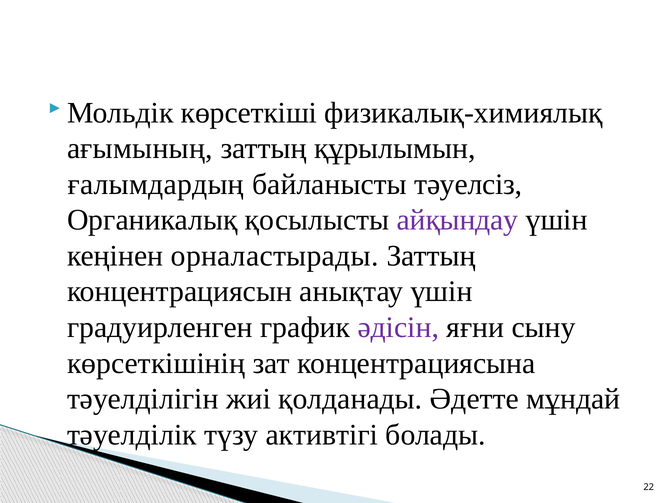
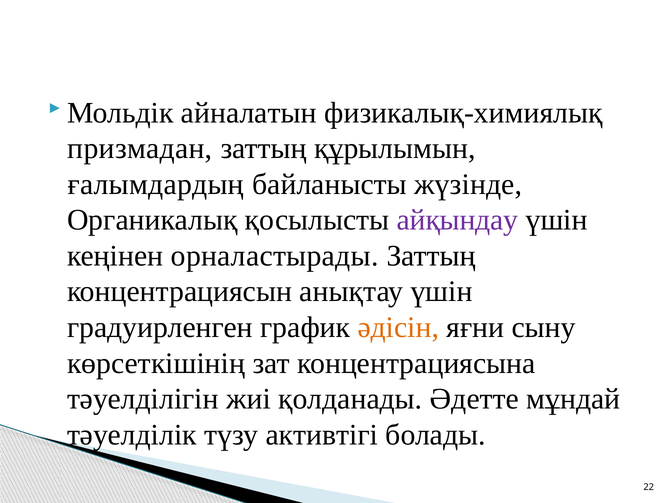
көрсеткіші: көрсеткіші -> айналатын (249, 113)
ағымының: ағымының -> призмадан (140, 148)
тәуелсіз: тәуелсіз -> жүзінде (468, 184)
әдісін colour: purple -> orange (398, 327)
